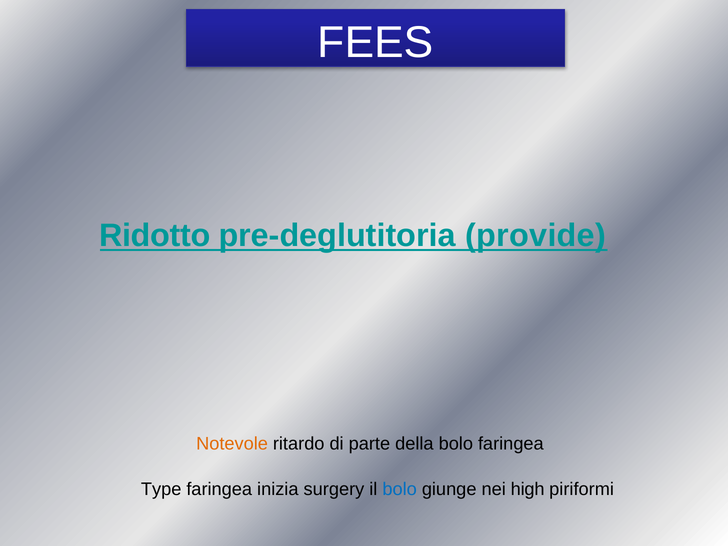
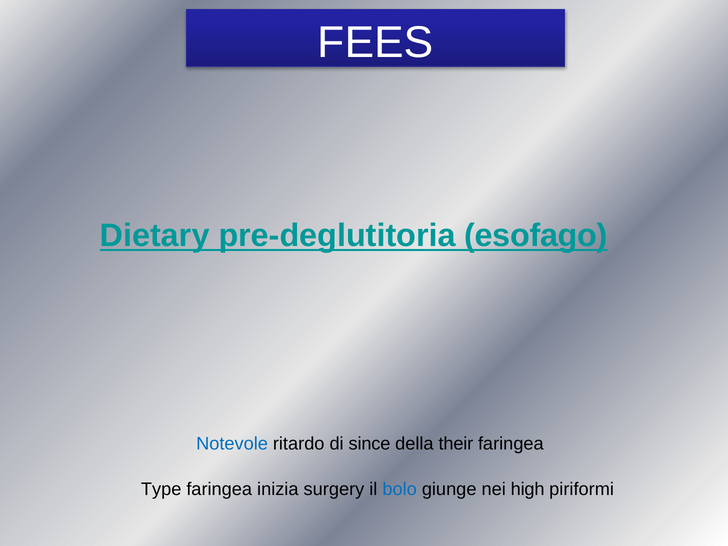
Ridotto: Ridotto -> Dietary (155, 236)
provide: provide -> esofago (536, 236)
Notevole colour: orange -> blue (232, 444)
parte: parte -> since (369, 444)
della bolo: bolo -> their (456, 444)
